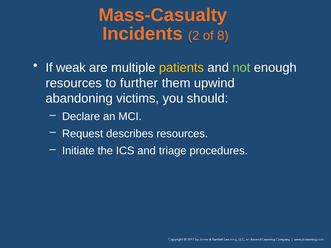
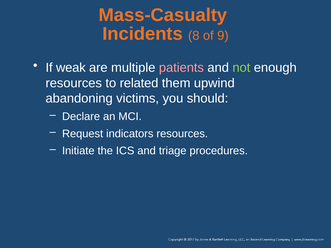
2: 2 -> 8 (194, 36)
8: 8 -> 9 (223, 36)
patients colour: yellow -> pink (181, 68)
further: further -> related (139, 83)
describes: describes -> indicators (130, 134)
